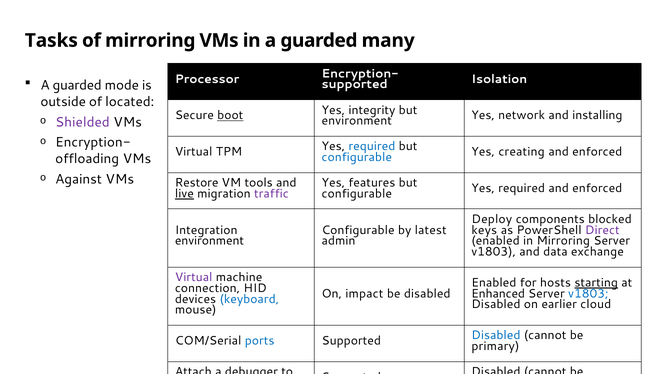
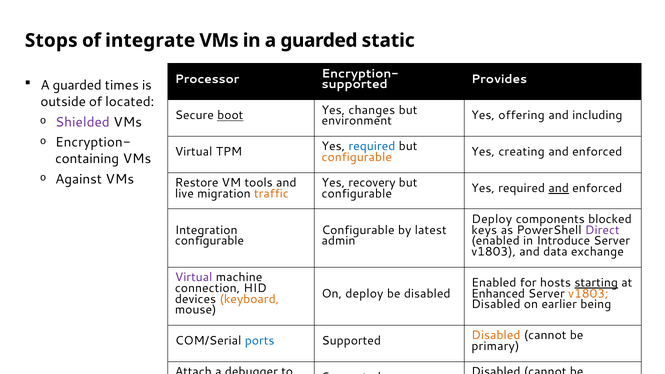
Tasks: Tasks -> Stops (51, 41)
of mirroring: mirroring -> integrate (150, 41)
many: many -> static (388, 41)
mode: mode -> times (122, 85)
Isolation: Isolation -> Provides (499, 79)
integrity: integrity -> changes (372, 110)
network: network -> offering (522, 115)
installing: installing -> including (597, 115)
configurable colour: blue -> orange (357, 157)
offloading: offloading -> containing (87, 159)
features: features -> recovery (372, 183)
live underline: present -> none (184, 194)
traffic colour: purple -> orange (271, 194)
and underline: none -> present (559, 188)
environment: environment -> configurable (209, 241)
in Mirroring: Mirroring -> Introduce (563, 241)
On impact: impact -> deploy (364, 294)
v1803 colour: blue -> orange (588, 294)
keyboard colour: blue -> orange (249, 299)
cloud: cloud -> being (596, 304)
Disabled colour: blue -> orange (496, 335)
